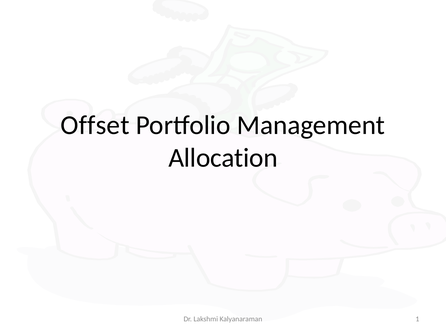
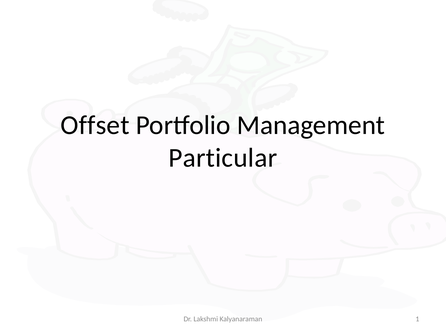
Allocation: Allocation -> Particular (223, 158)
